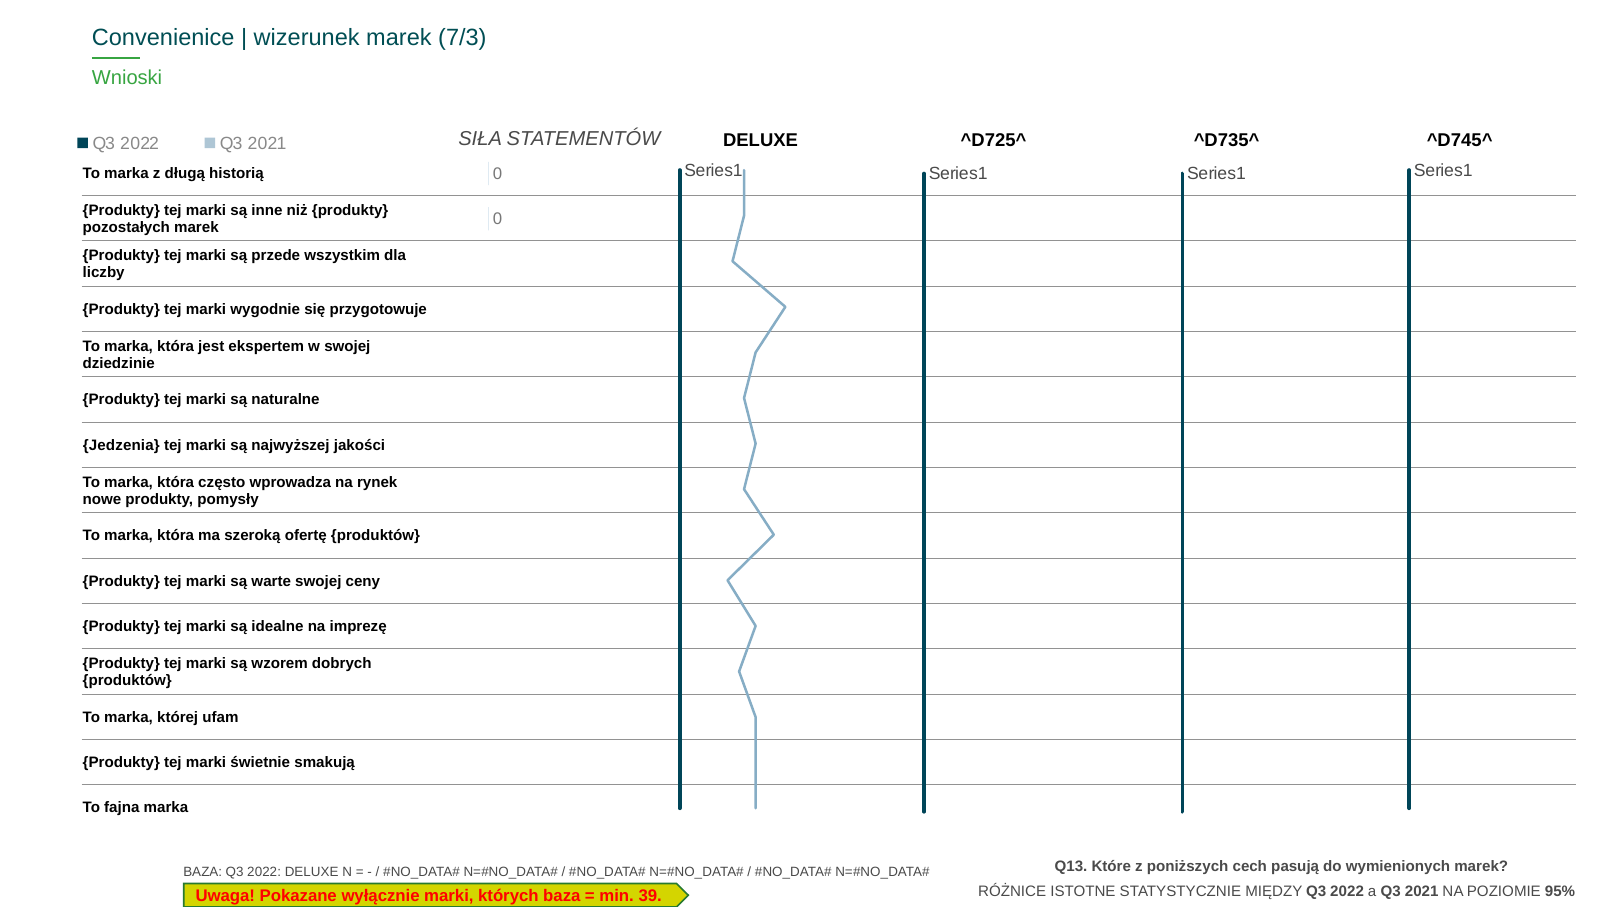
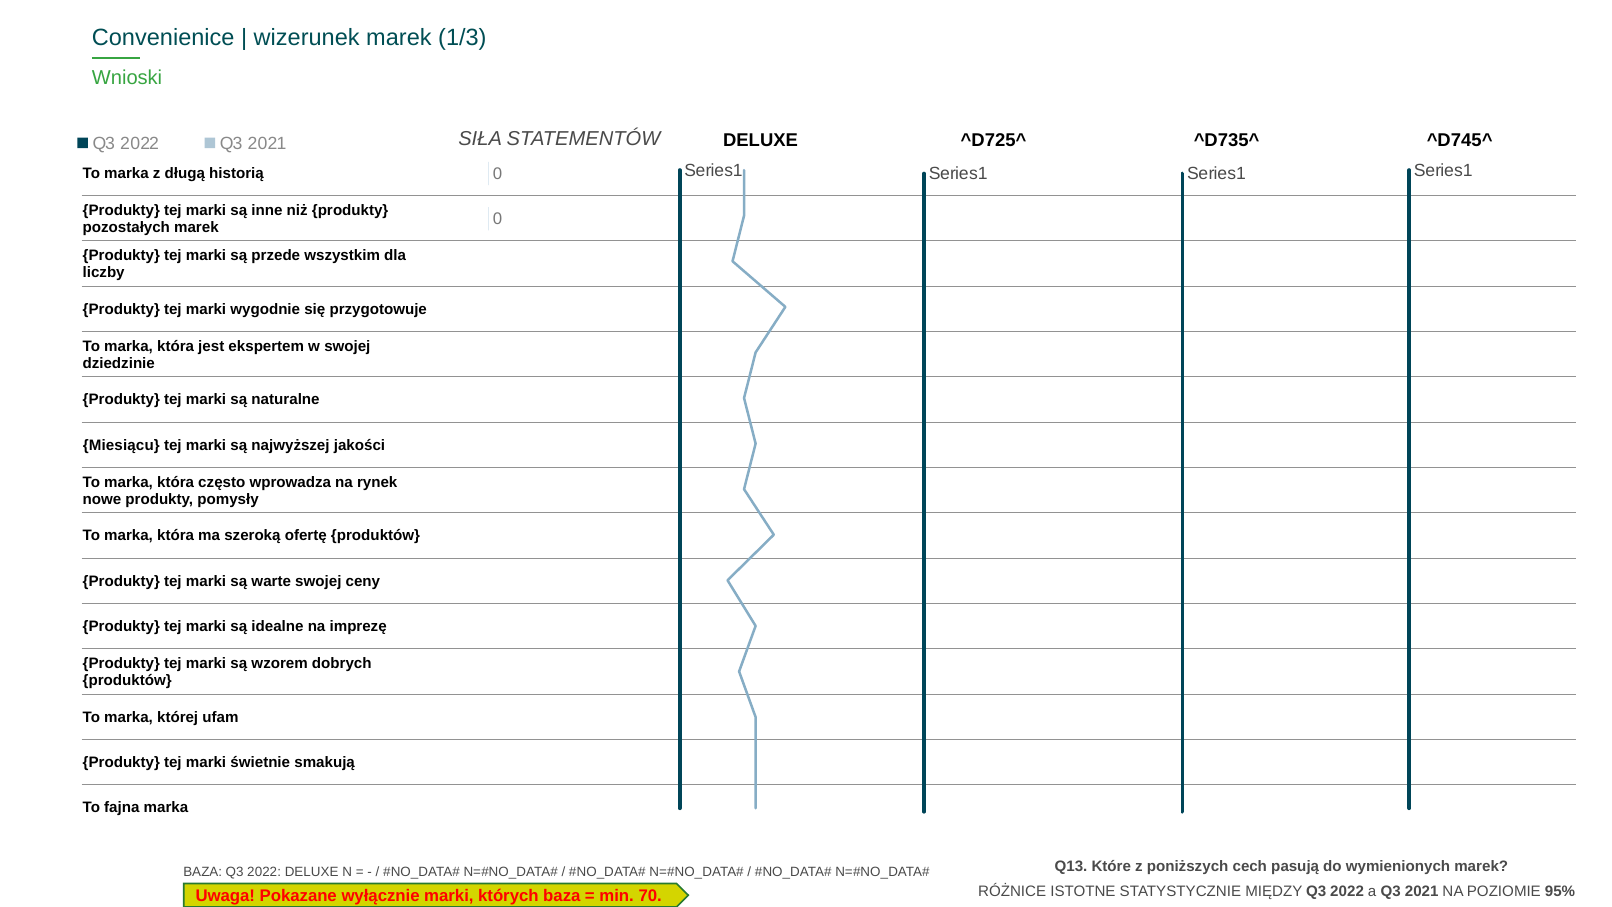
7/3: 7/3 -> 1/3 (462, 37)
Jedzenia: Jedzenia -> Miesiącu (121, 445)
39: 39 -> 70 (650, 896)
